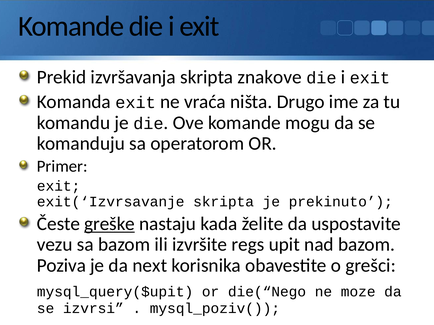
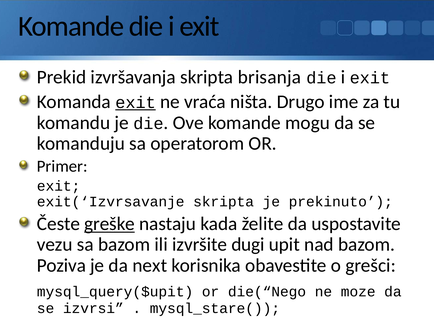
znakove: znakove -> brisanja (269, 77)
exit underline: none -> present (136, 103)
regs: regs -> dugi (248, 245)
mysql_poziv(: mysql_poziv( -> mysql_stare( (215, 309)
